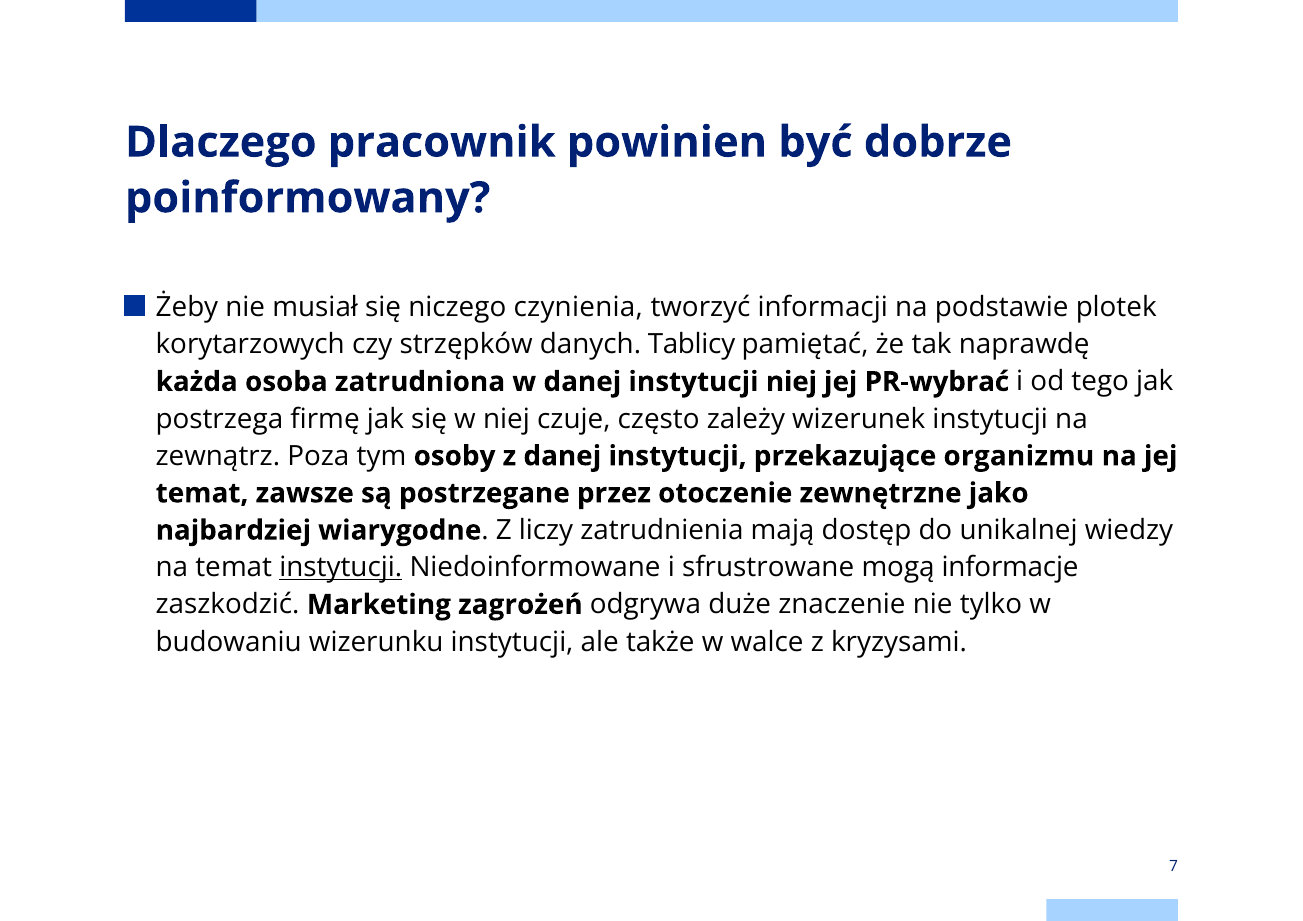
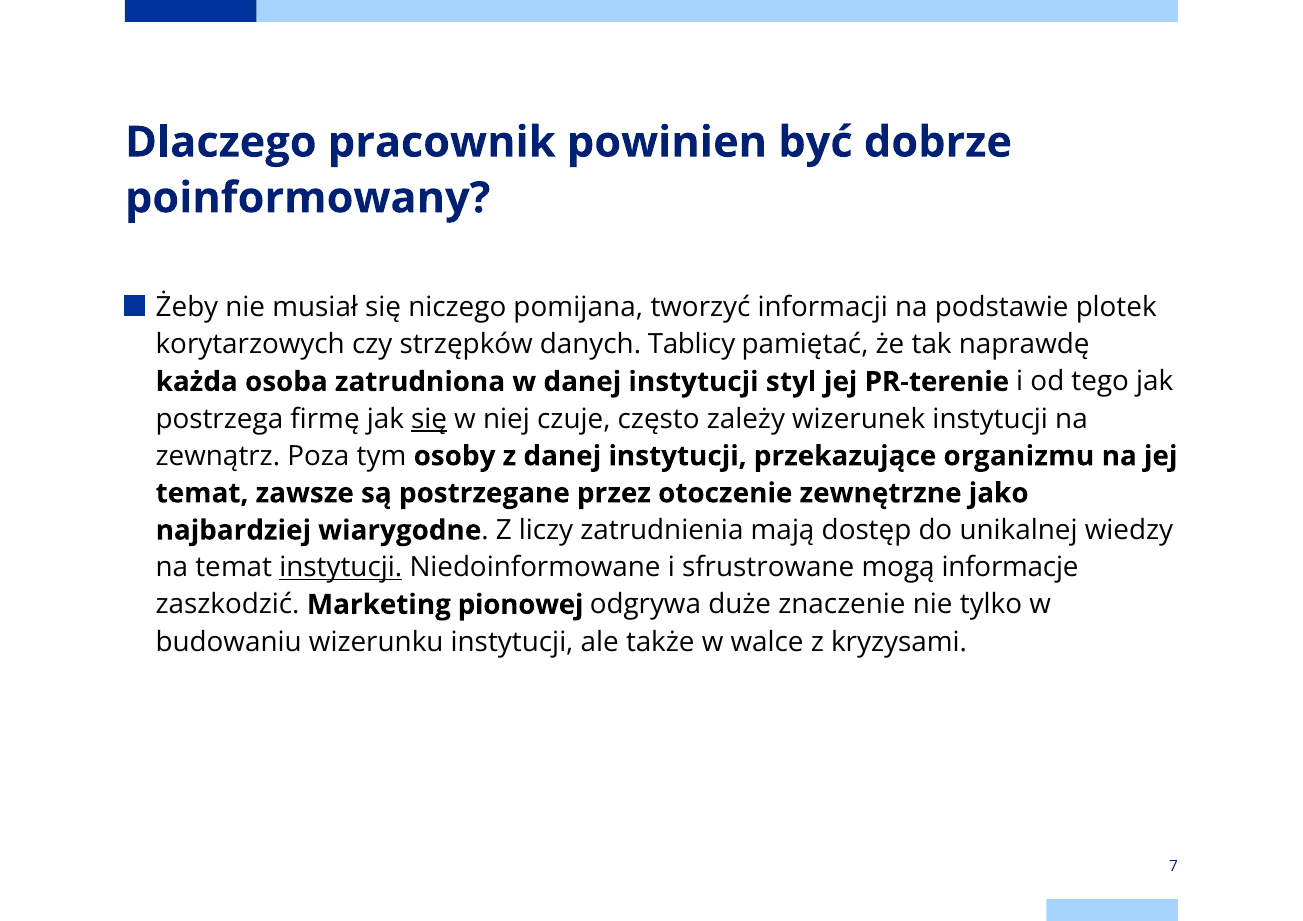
czynienia: czynienia -> pomijana (578, 308)
instytucji niej: niej -> styl (791, 382)
PR-wybrać: PR-wybrać -> PR-terenie (937, 382)
się underline: none -> present (429, 419)
zagrożeń: zagrożeń -> pionowej (521, 605)
